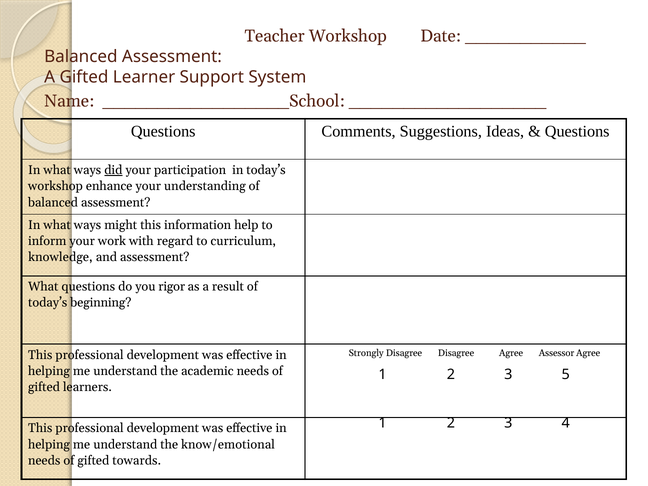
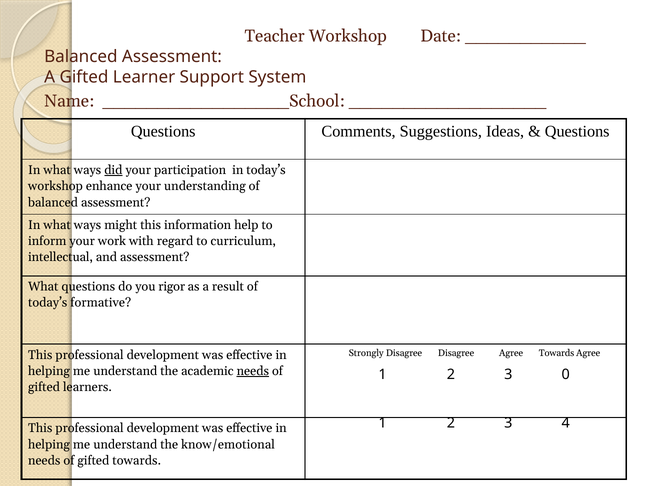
knowledge: knowledge -> intellectual (61, 257)
beginning: beginning -> formative (101, 303)
Agree Assessor: Assessor -> Towards (557, 353)
needs underline: none -> present (253, 371)
5: 5 -> 0 (566, 375)
